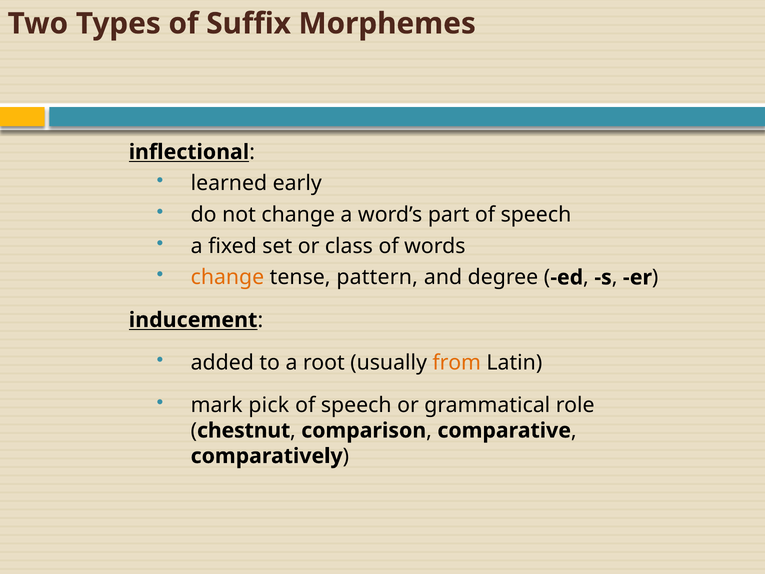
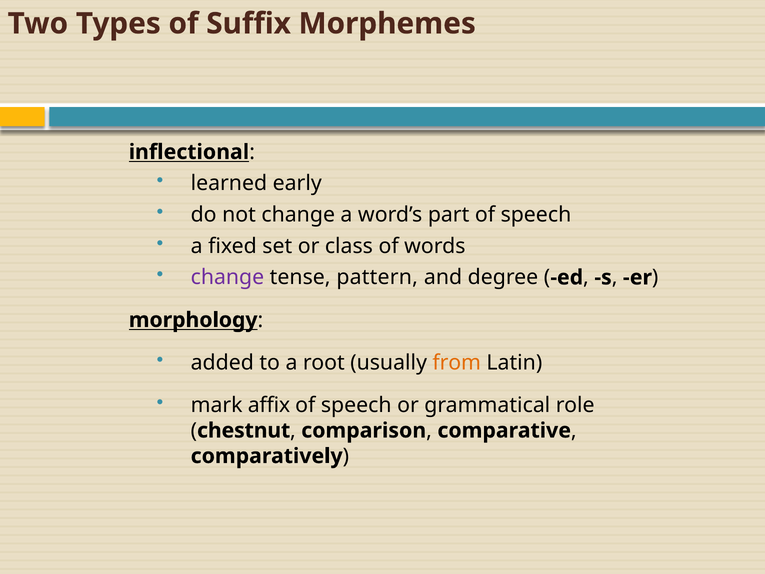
change colour: orange -> purple (227, 277)
inducement: inducement -> morphology (193, 320)
pick: pick -> affix (269, 405)
